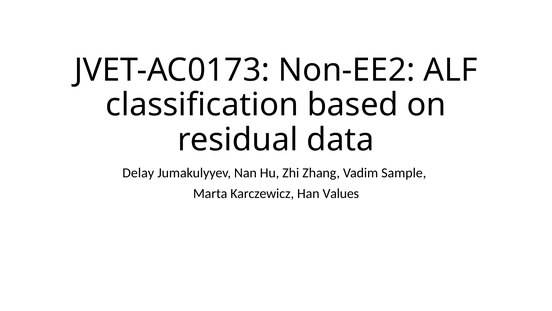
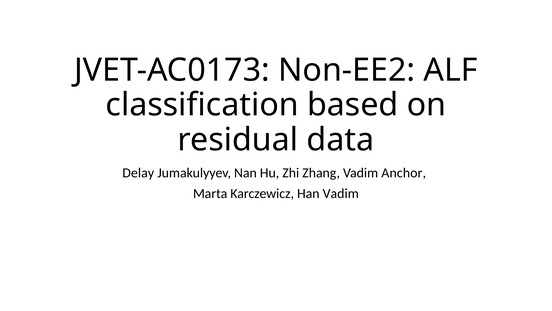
Sample: Sample -> Anchor (404, 173)
Han Values: Values -> Vadim (341, 193)
